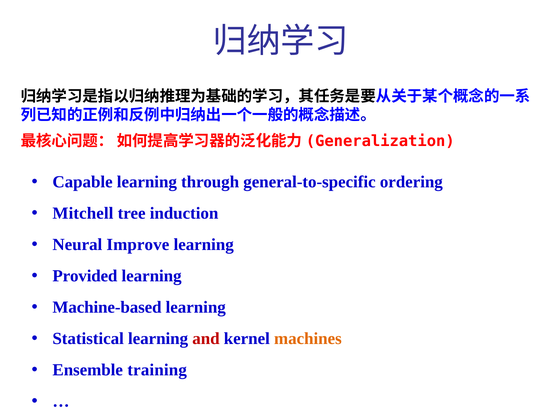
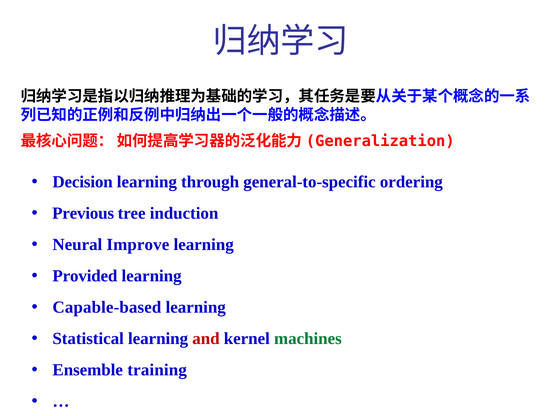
Capable: Capable -> Decision (83, 182)
Mitchell: Mitchell -> Previous (83, 213)
Machine-based: Machine-based -> Capable-based (107, 308)
machines colour: orange -> green (308, 339)
